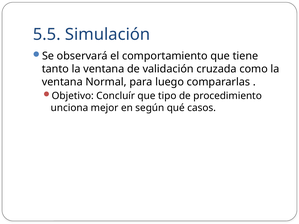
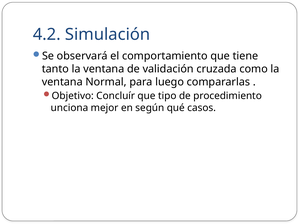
5.5: 5.5 -> 4.2 (47, 35)
